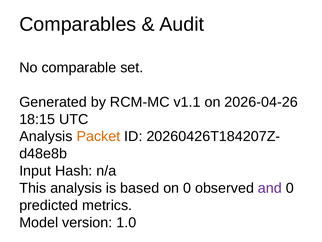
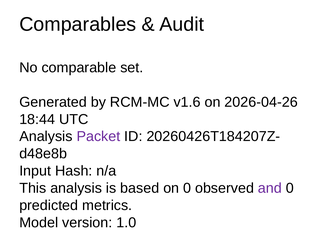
v1.1: v1.1 -> v1.6 (187, 102)
18:15: 18:15 -> 18:44 (37, 119)
Packet colour: orange -> purple (98, 136)
